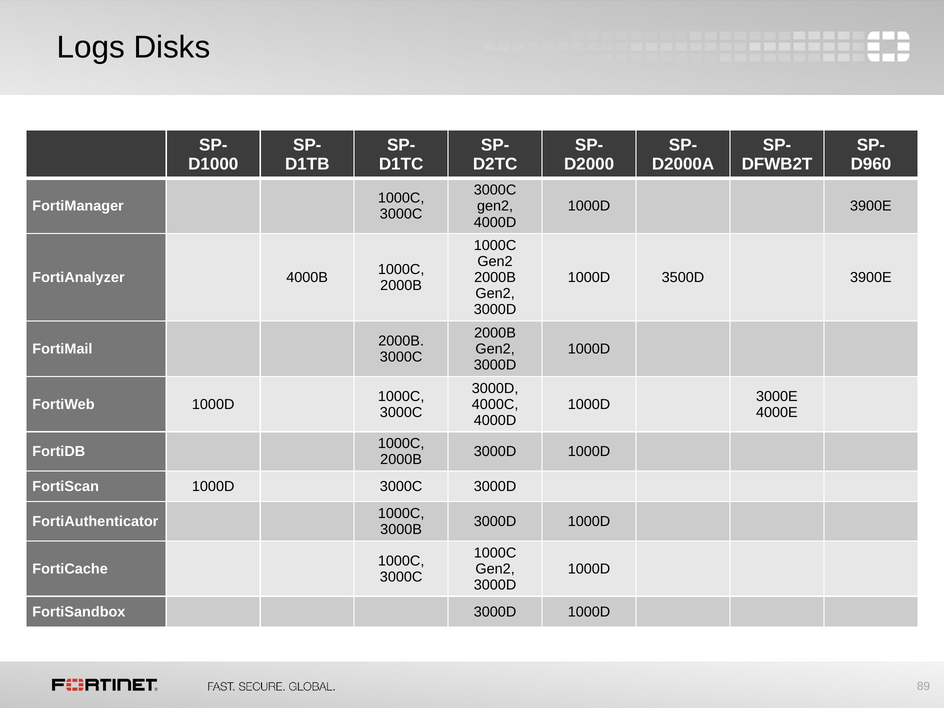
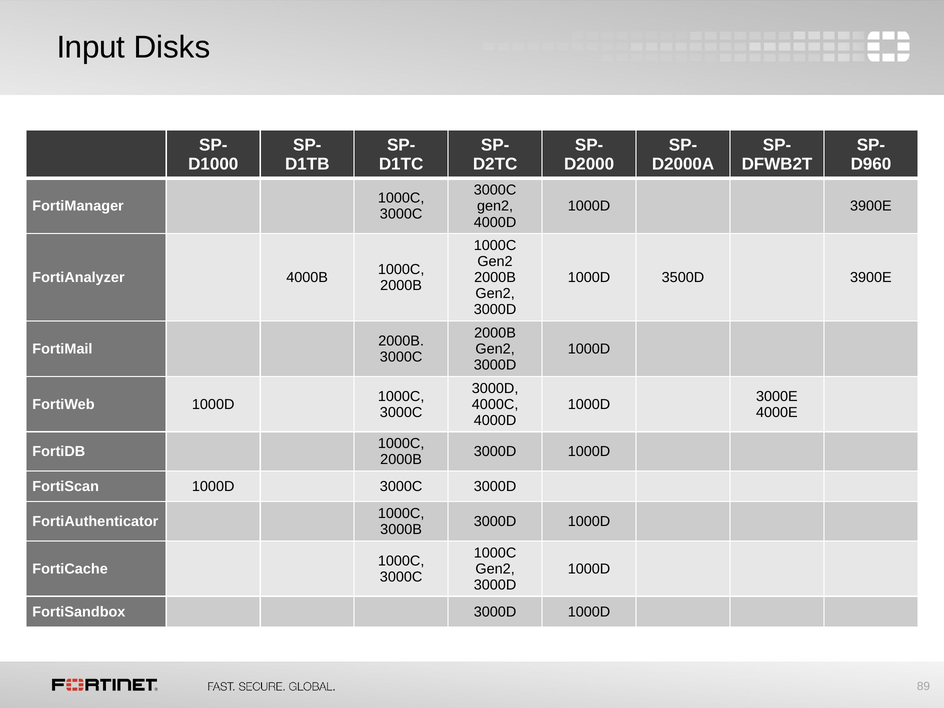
Logs: Logs -> Input (91, 48)
